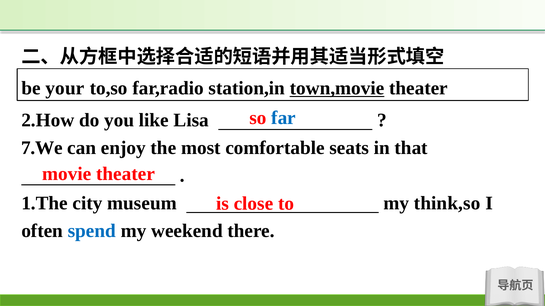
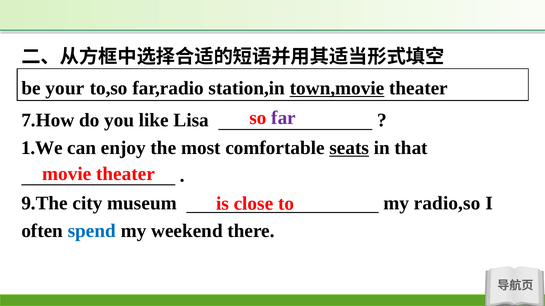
far colour: blue -> purple (284, 118)
2.How: 2.How -> 7.How (48, 120)
7.We: 7.We -> 1.We (42, 148)
seats underline: none -> present (349, 148)
1.The: 1.The -> 9.The (45, 204)
think,so: think,so -> radio,so (447, 204)
